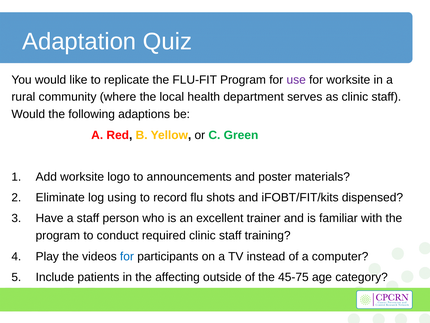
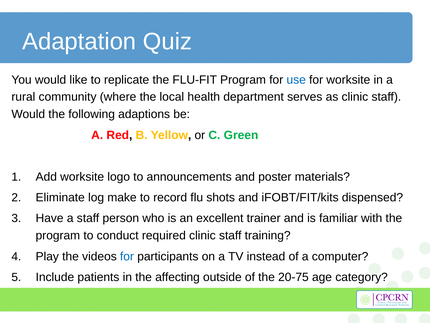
use colour: purple -> blue (296, 80)
using: using -> make (122, 197)
45-75: 45-75 -> 20-75 (293, 277)
